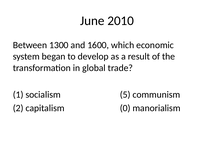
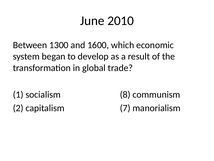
5: 5 -> 8 (125, 94)
0: 0 -> 7 (125, 108)
